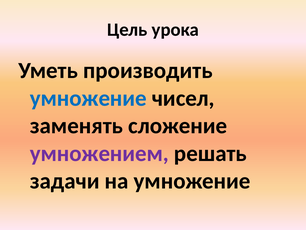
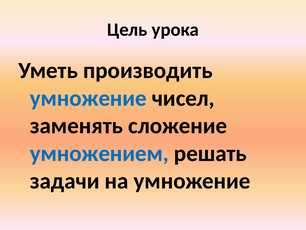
умножением colour: purple -> blue (99, 153)
